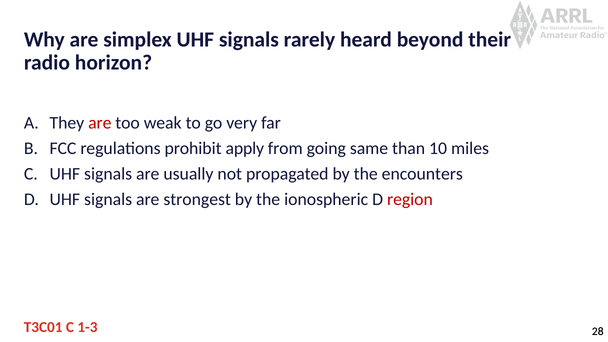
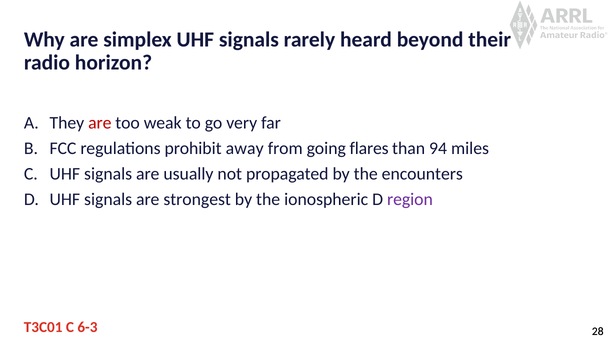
apply: apply -> away (245, 148)
same: same -> flares (369, 148)
10: 10 -> 94 (438, 148)
region colour: red -> purple (410, 199)
1-3: 1-3 -> 6-3 (87, 327)
